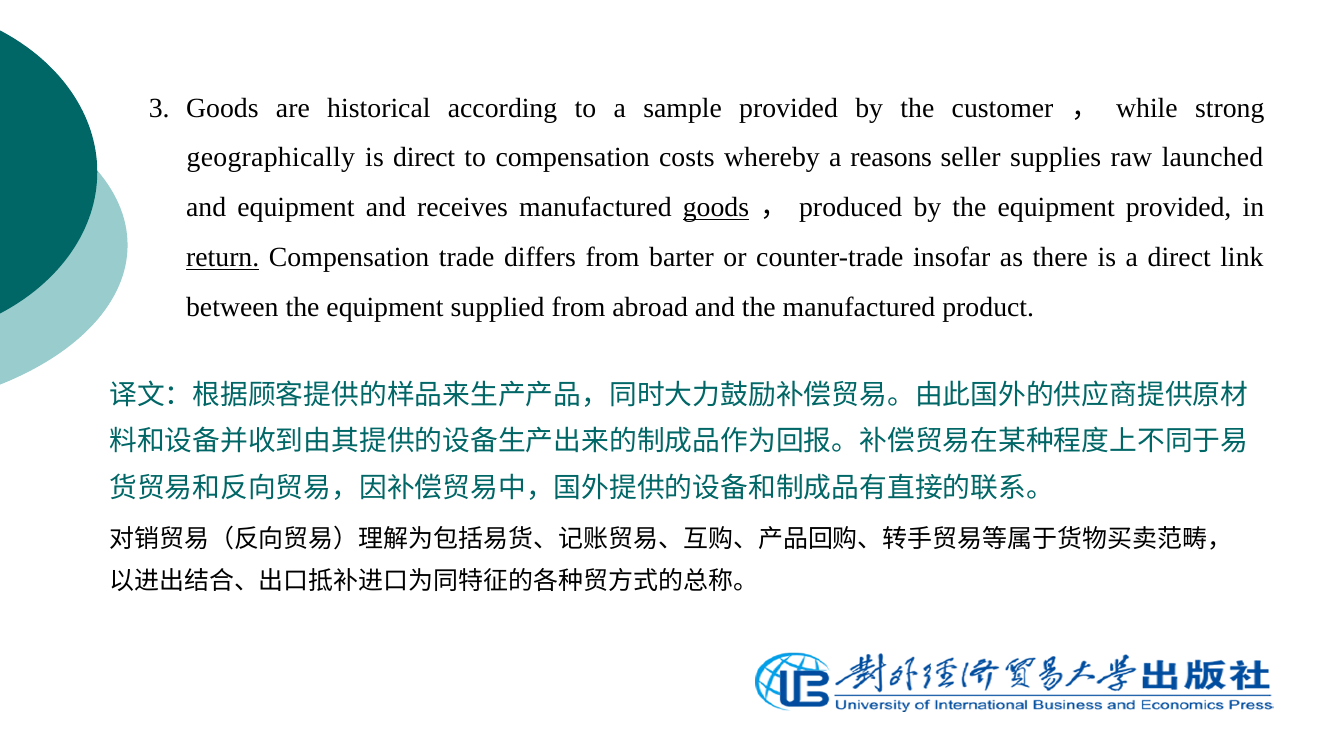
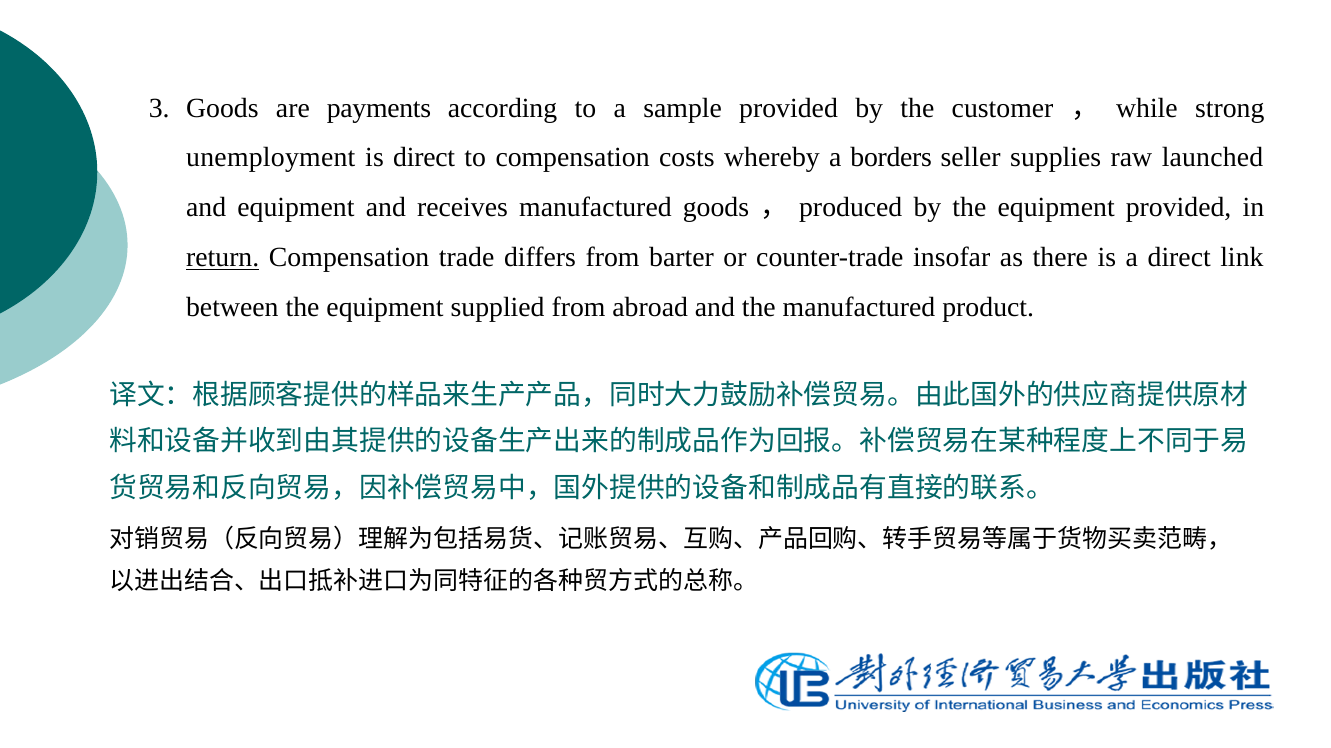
historical: historical -> payments (379, 108)
geographically: geographically -> unemployment (271, 158)
reasons: reasons -> borders (891, 158)
goods underline: present -> none (716, 208)
